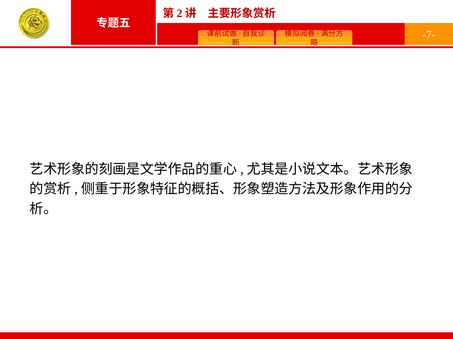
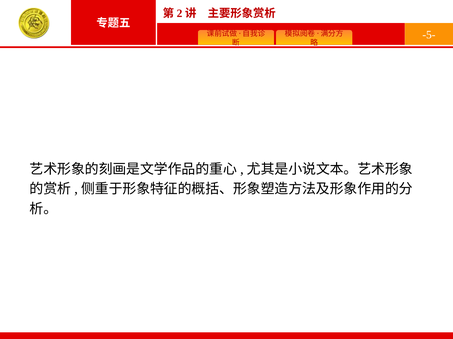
-7-: -7- -> -5- (429, 35)
